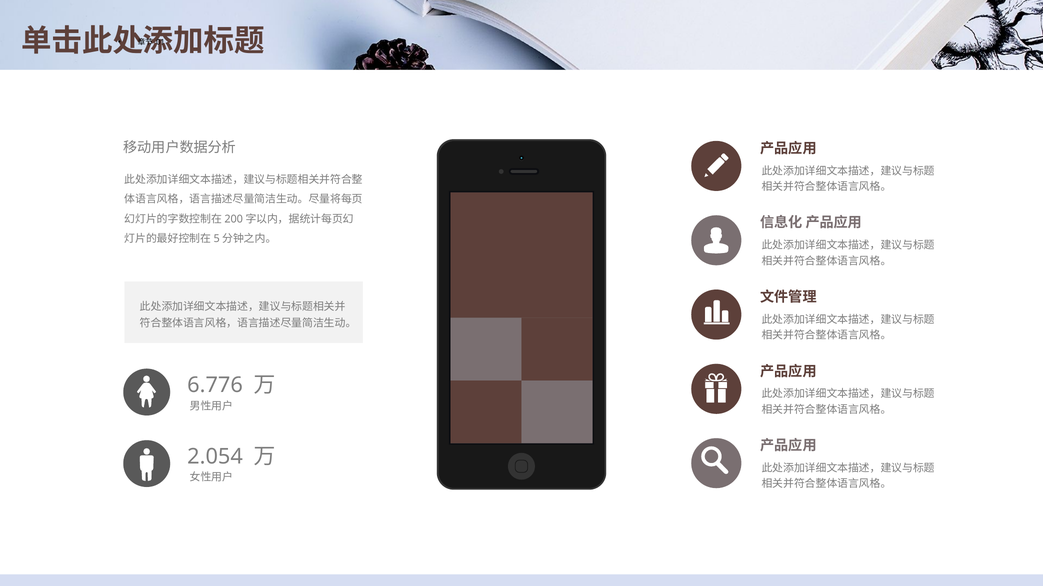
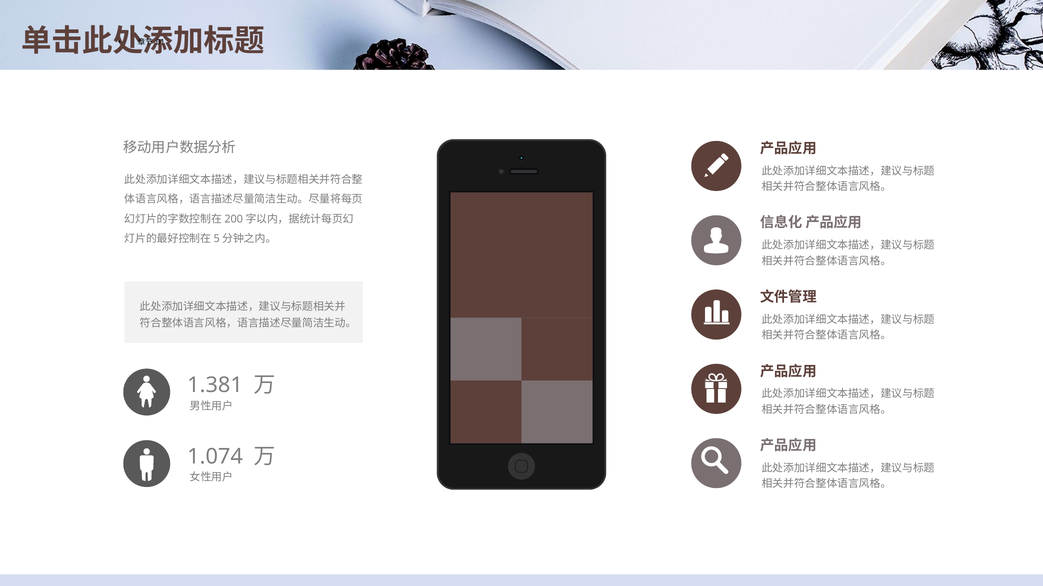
6.776: 6.776 -> 1.381 (215, 385)
2.054: 2.054 -> 1.074 (215, 457)
